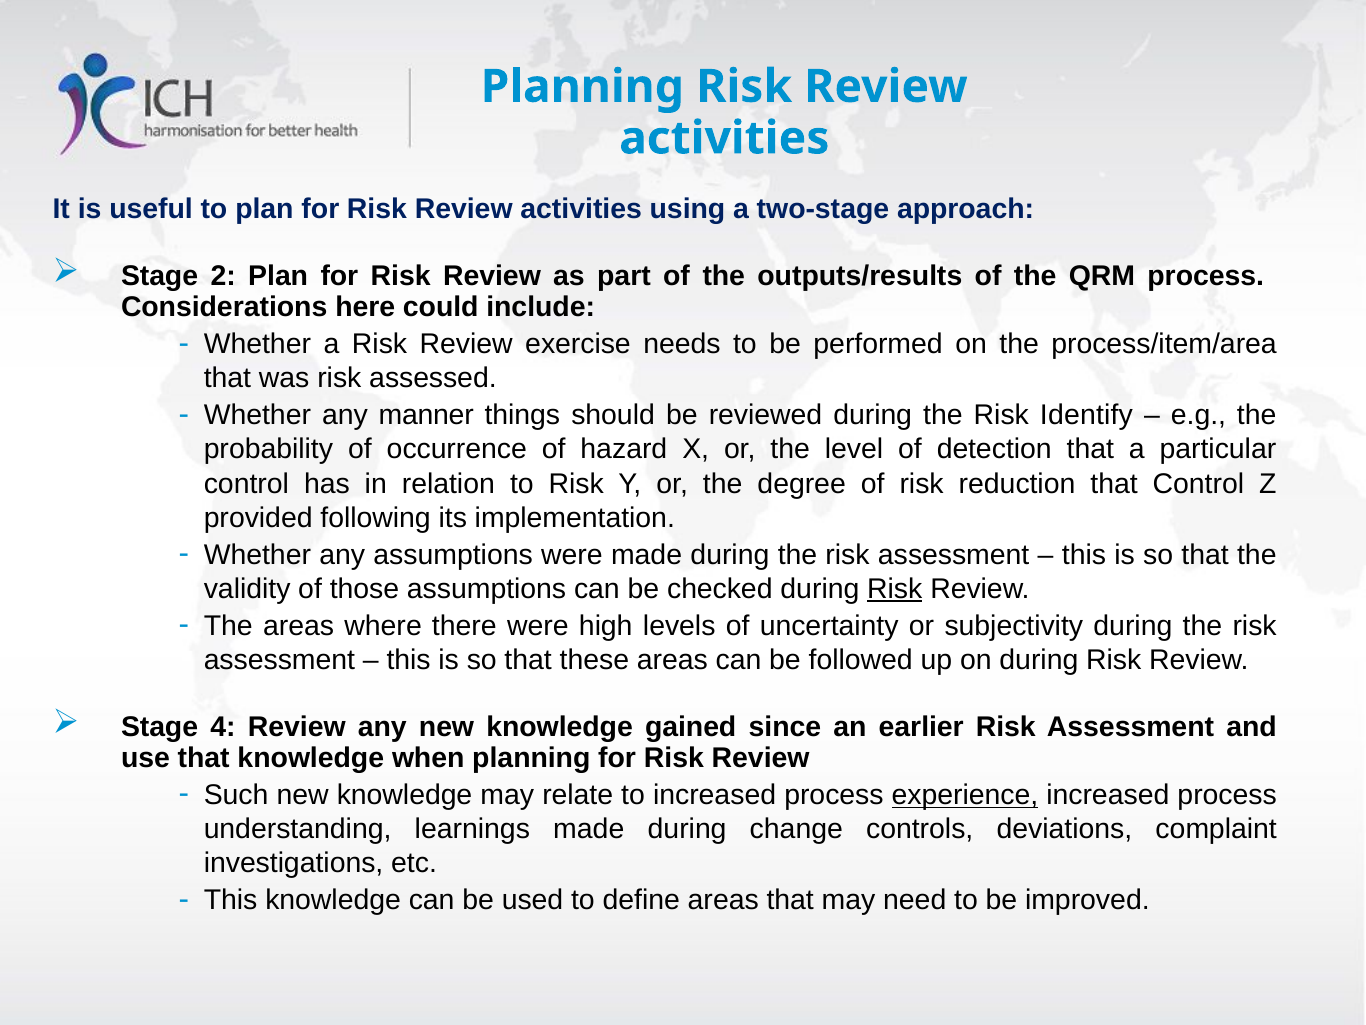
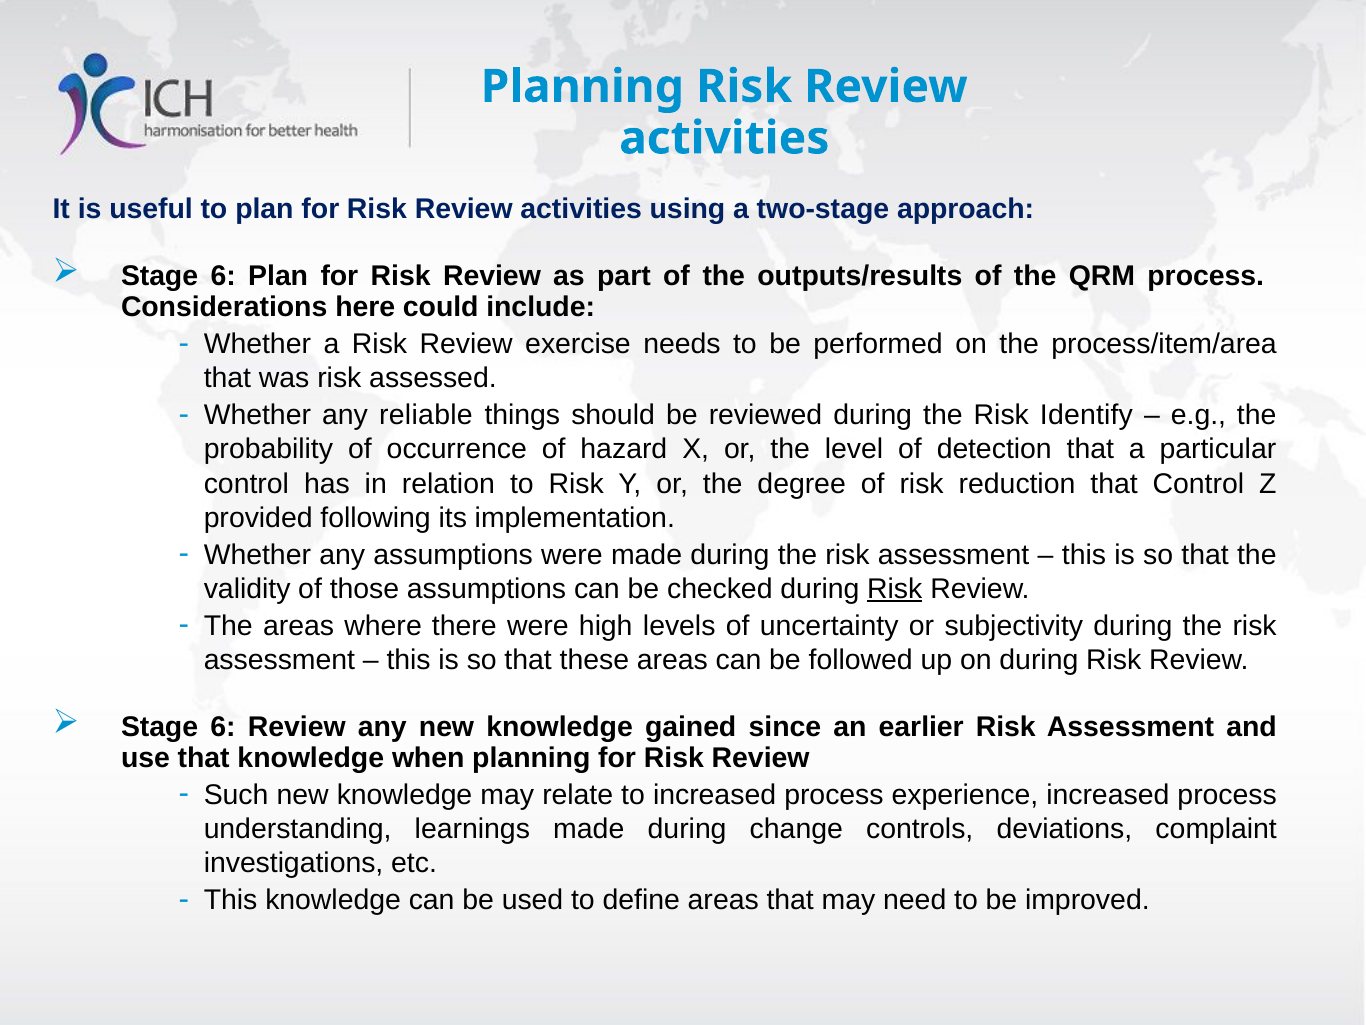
2: 2 -> 6 (223, 276)
manner: manner -> reliable (426, 415)
4: 4 -> 6 (223, 727)
experience underline: present -> none (965, 795)
